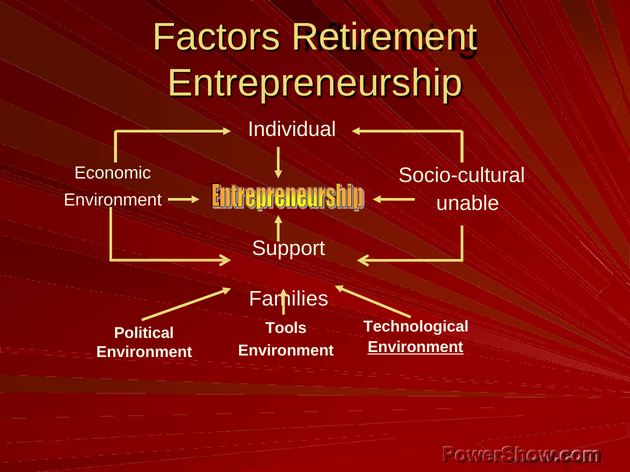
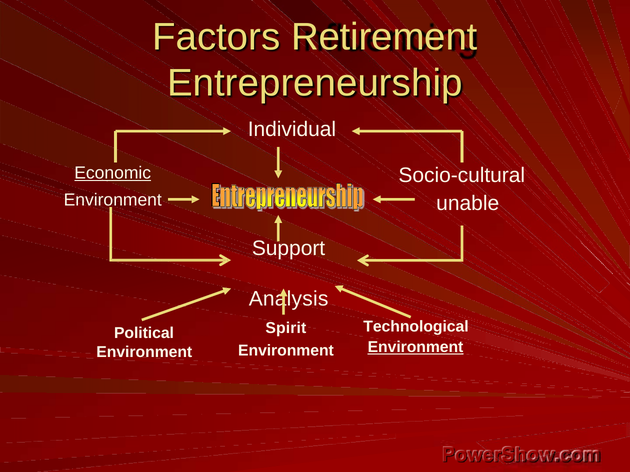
Economic underline: none -> present (113, 173)
Families: Families -> Analysis (289, 299)
Tools: Tools -> Spirit (286, 328)
